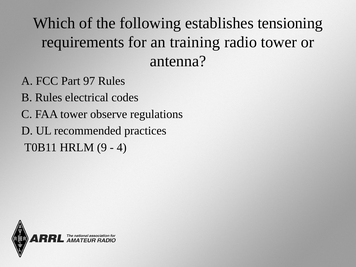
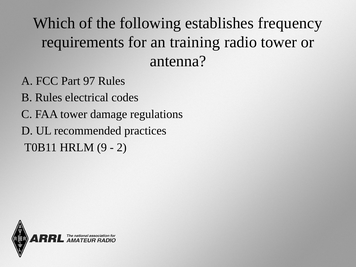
tensioning: tensioning -> frequency (290, 23)
observe: observe -> damage (109, 114)
4: 4 -> 2 (122, 147)
